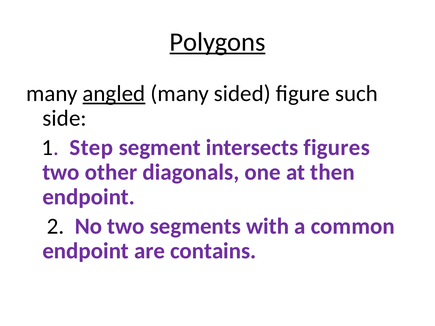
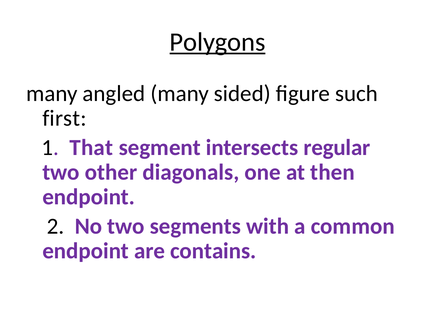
angled underline: present -> none (114, 94)
side: side -> first (64, 118)
Step: Step -> That (91, 148)
figures: figures -> regular (337, 148)
